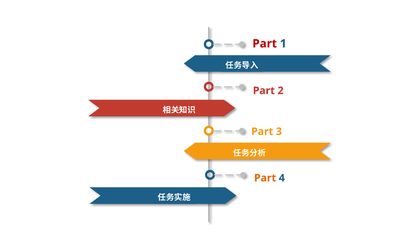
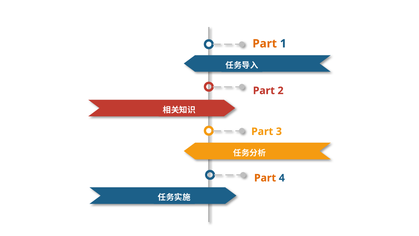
Part colour: red -> orange (265, 44)
